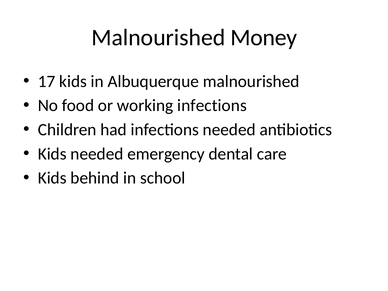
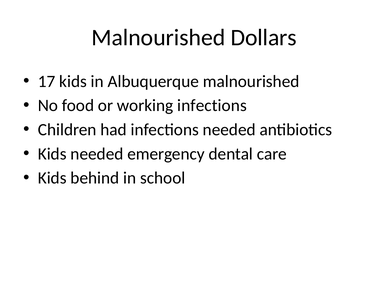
Money: Money -> Dollars (264, 38)
